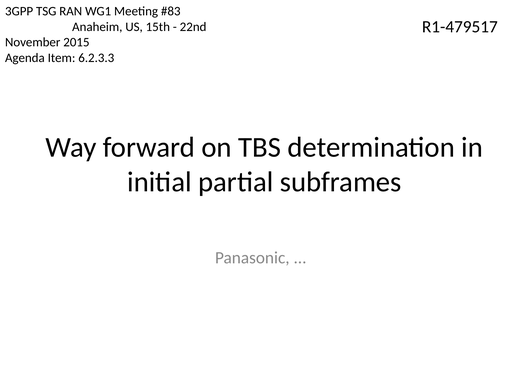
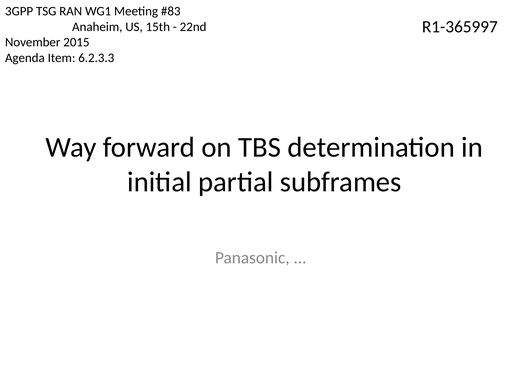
R1-479517: R1-479517 -> R1-365997 (460, 27)
